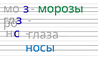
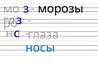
морозы colour: green -> black (61, 9)
